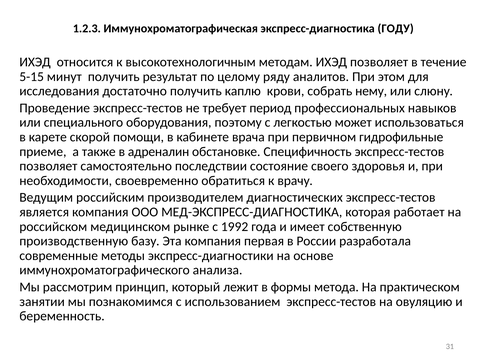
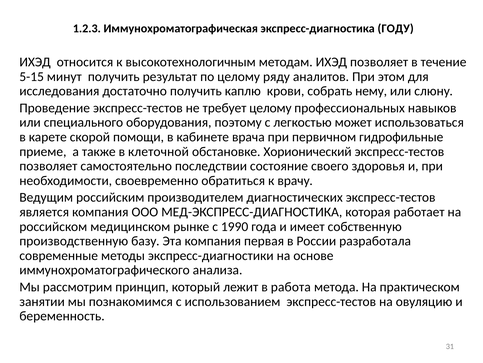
требует период: период -> целому (270, 108)
адреналин: адреналин -> клеточной (158, 151)
Специфичность: Специфичность -> Хорионический (308, 151)
1992: 1992 -> 1990 (235, 226)
формы: формы -> работа (291, 286)
